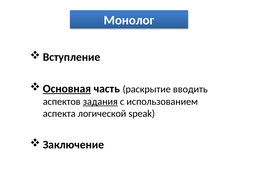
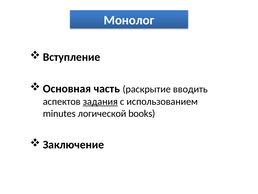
Основная underline: present -> none (67, 88)
аспекта: аспекта -> minutes (59, 113)
speak: speak -> books (142, 113)
